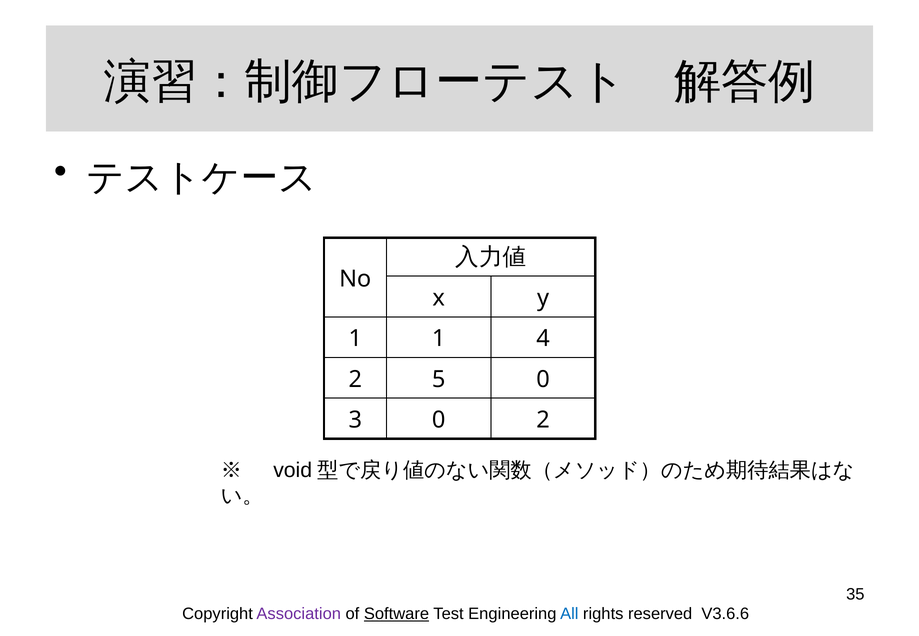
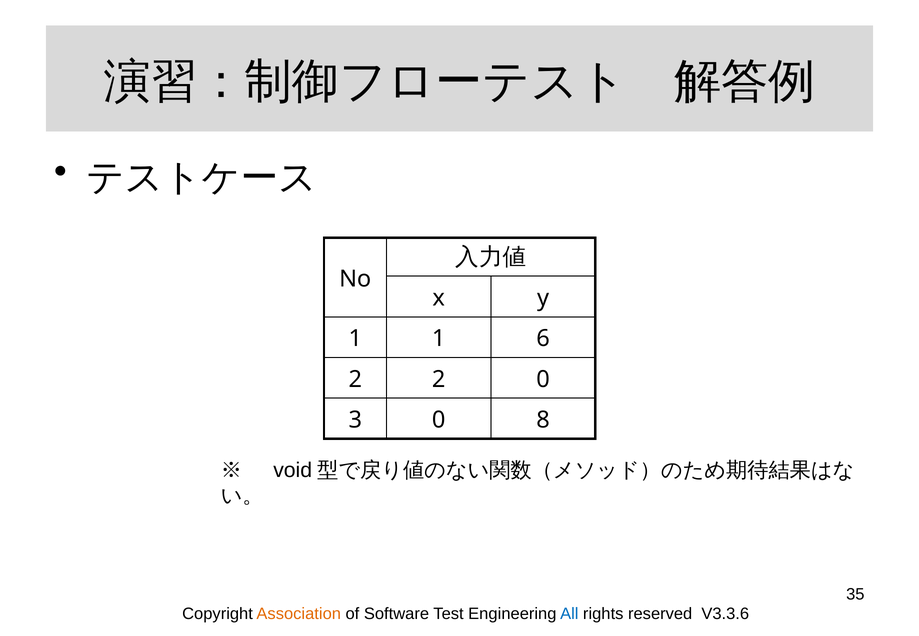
4: 4 -> 6 (543, 339)
2 5: 5 -> 2 (439, 379)
0 2: 2 -> 8 (543, 420)
Association colour: purple -> orange (299, 614)
Software underline: present -> none (396, 614)
V3.6.6: V3.6.6 -> V3.3.6 (725, 614)
